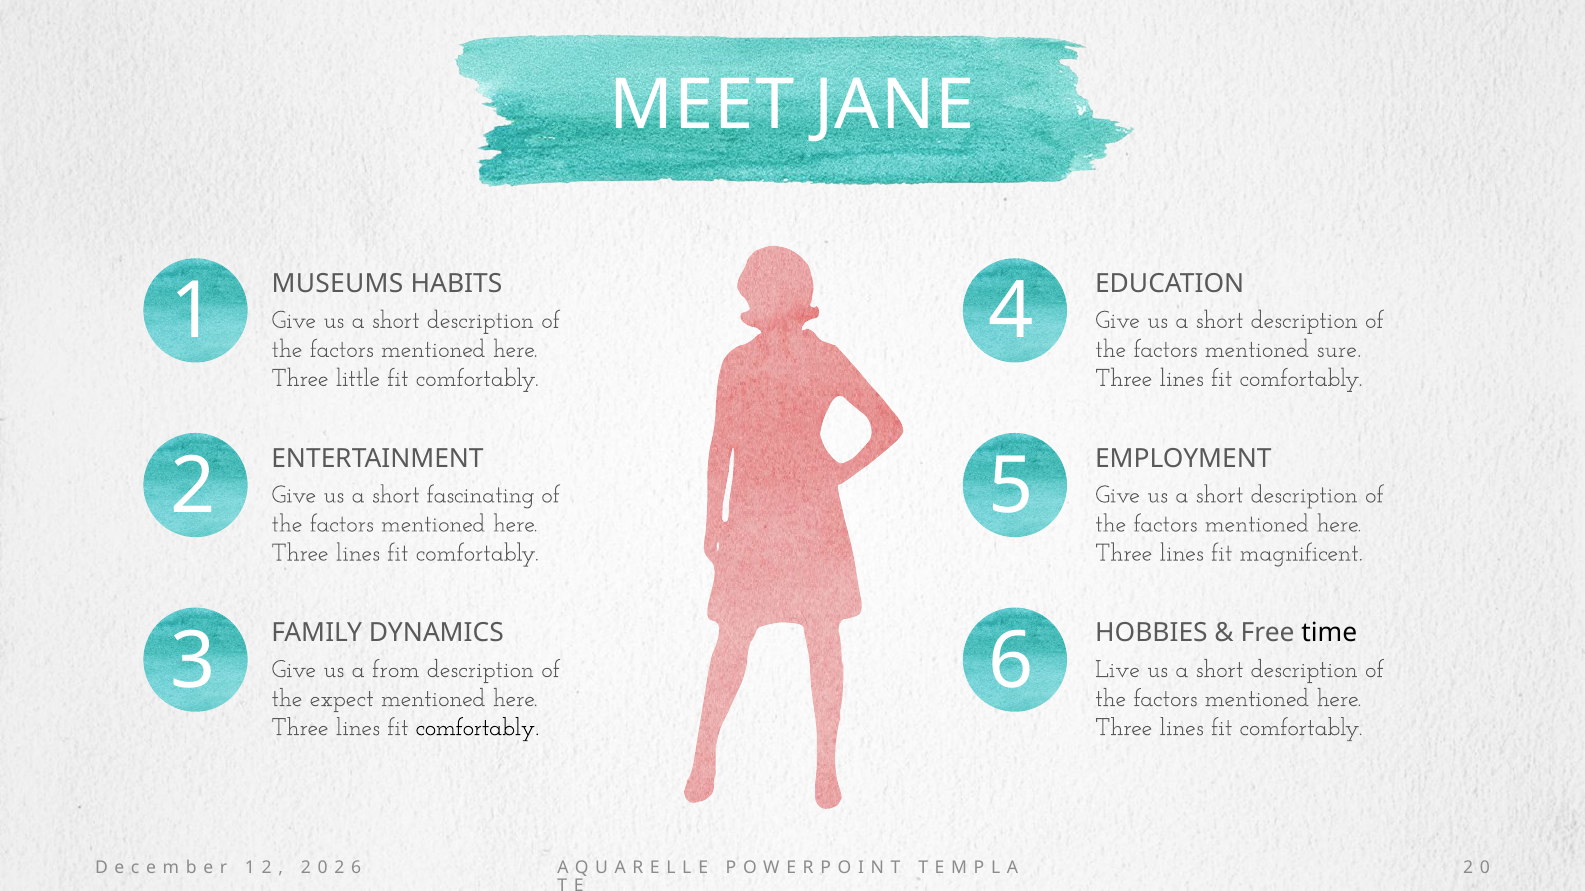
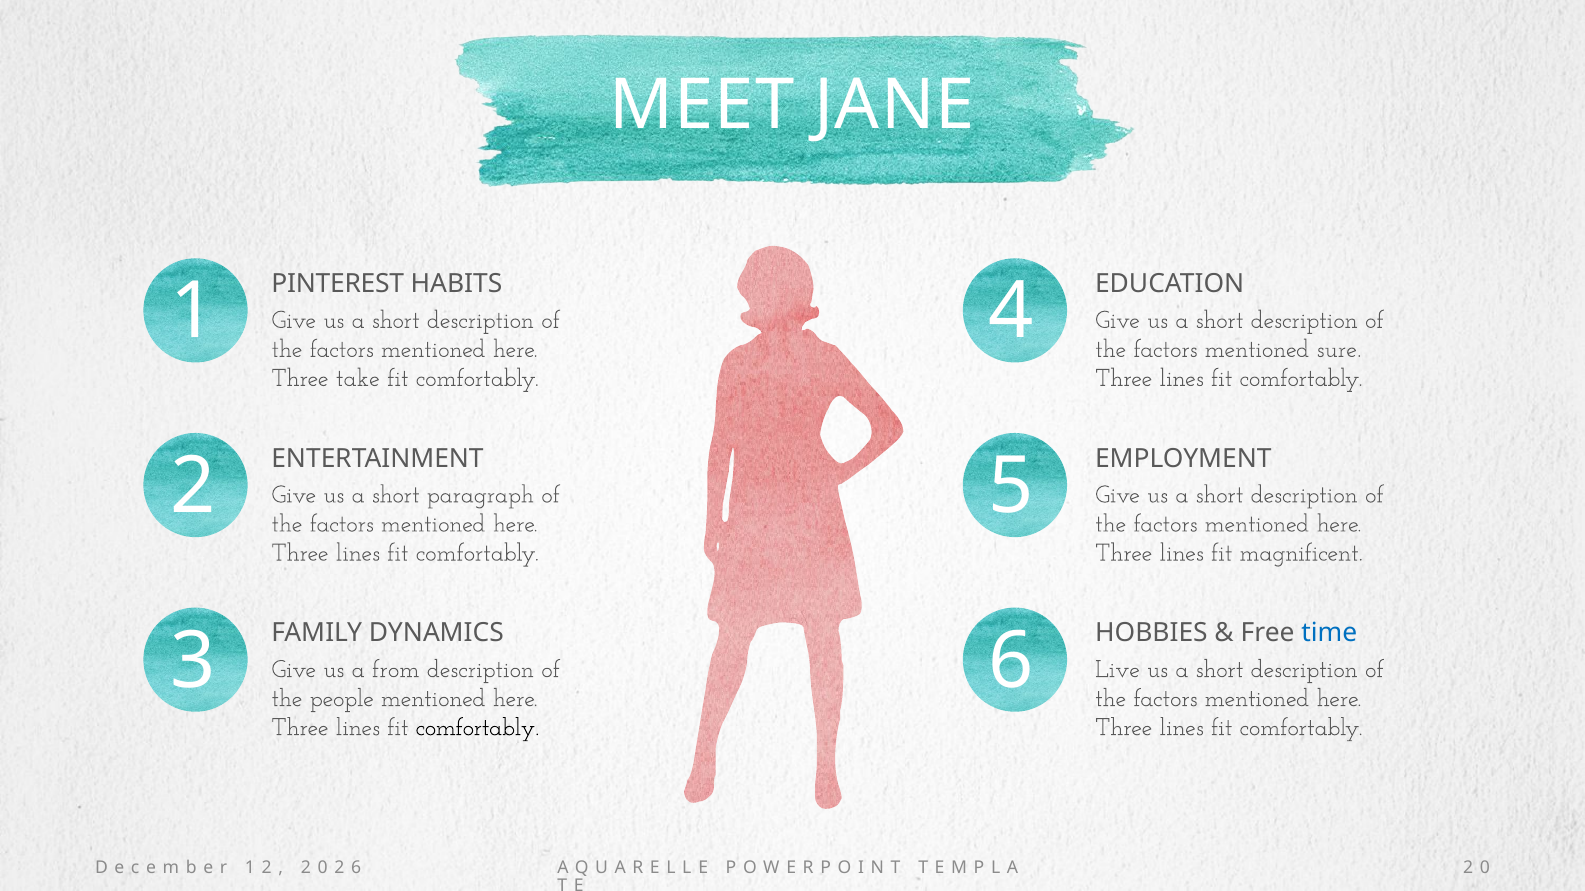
MUSEUMS: MUSEUMS -> PINTEREST (338, 284)
little: little -> take (358, 378)
fascinating: fascinating -> paragraph (480, 495)
time colour: black -> blue (1329, 634)
expect: expect -> people (342, 699)
